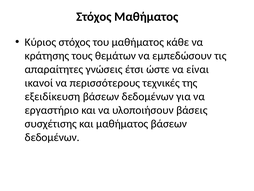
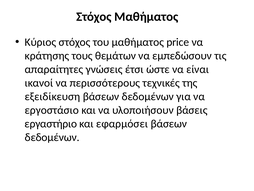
κάθε: κάθε -> price (178, 42)
εργαστήριο: εργαστήριο -> εργοστάσιο (52, 110)
συσχέτισης: συσχέτισης -> εργαστήριο (51, 123)
και μαθήματος: μαθήματος -> εφαρμόσει (122, 123)
